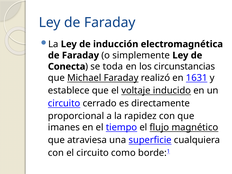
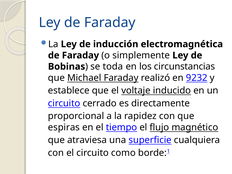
Conecta: Conecta -> Bobinas (67, 67)
1631: 1631 -> 9232 (197, 78)
imanes: imanes -> espiras (64, 127)
